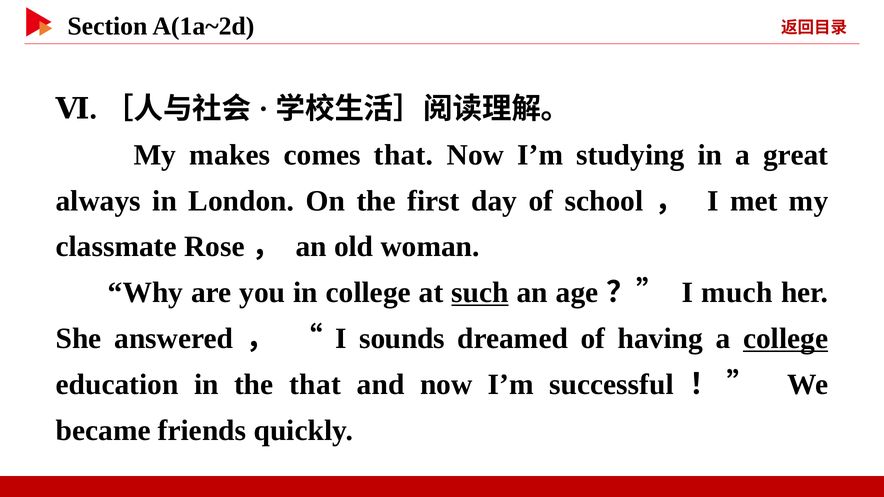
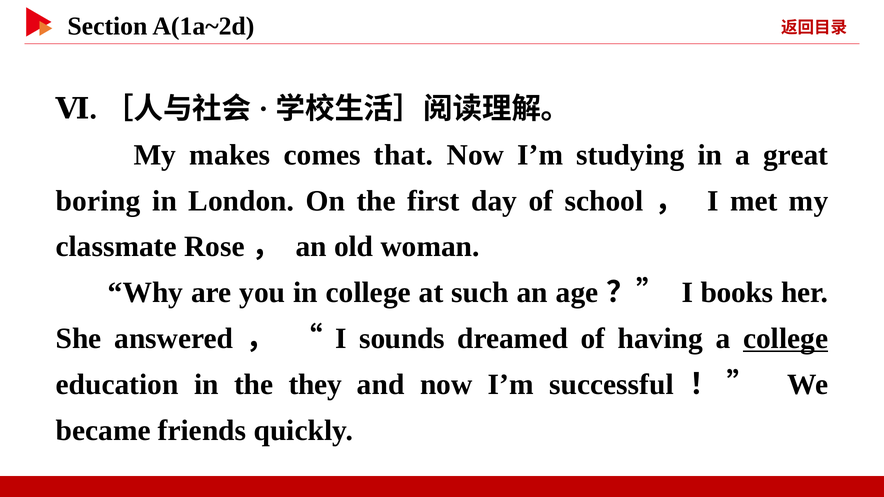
always: always -> boring (98, 201)
such underline: present -> none (480, 293)
much: much -> books (737, 293)
the that: that -> they (315, 385)
